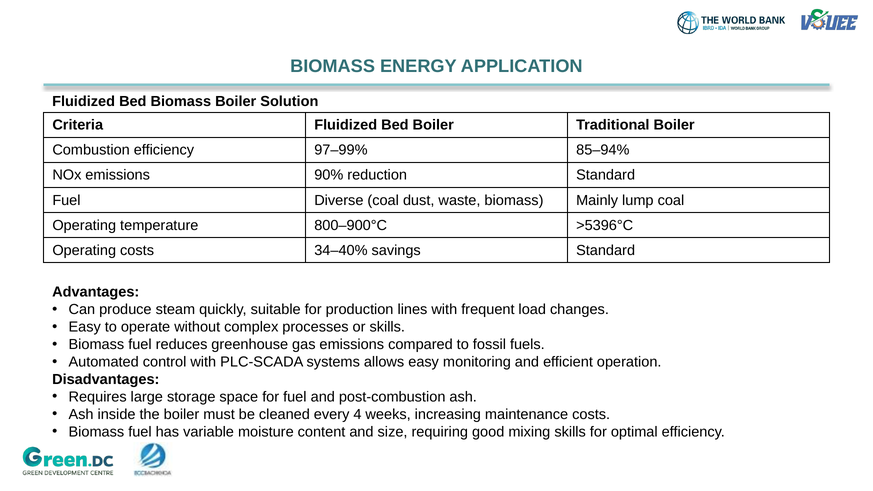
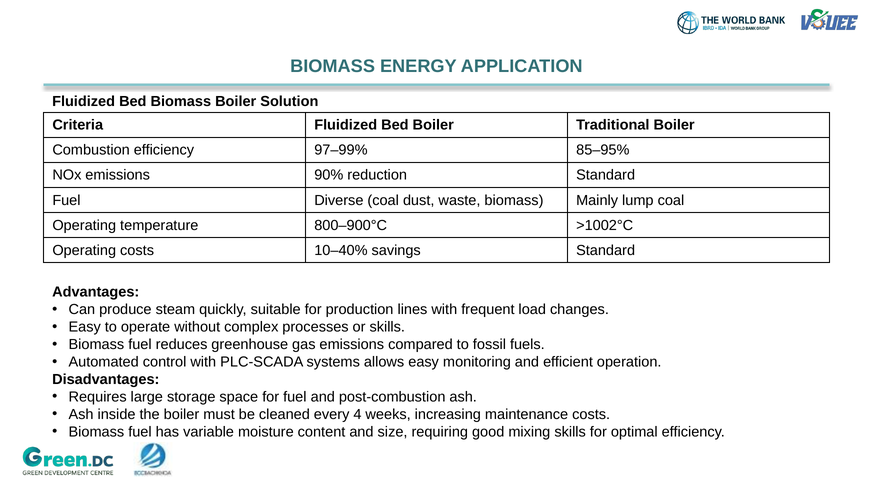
85–94%: 85–94% -> 85–95% (603, 150)
>5396°C: >5396°C -> >1002°C (605, 225)
34–40%: 34–40% -> 10–40% (341, 250)
